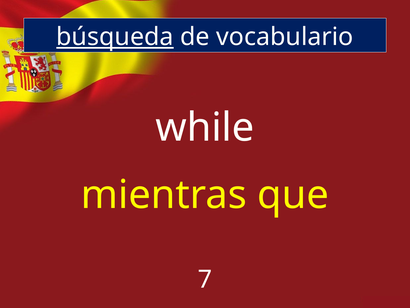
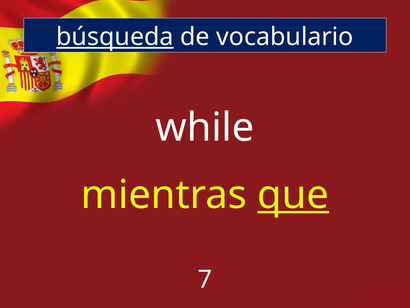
que underline: none -> present (293, 195)
